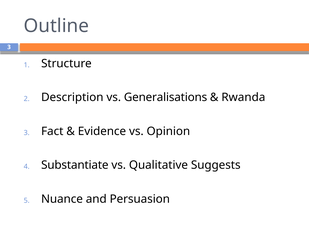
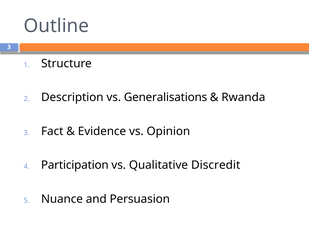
Substantiate: Substantiate -> Participation (75, 165)
Suggests: Suggests -> Discredit (216, 165)
